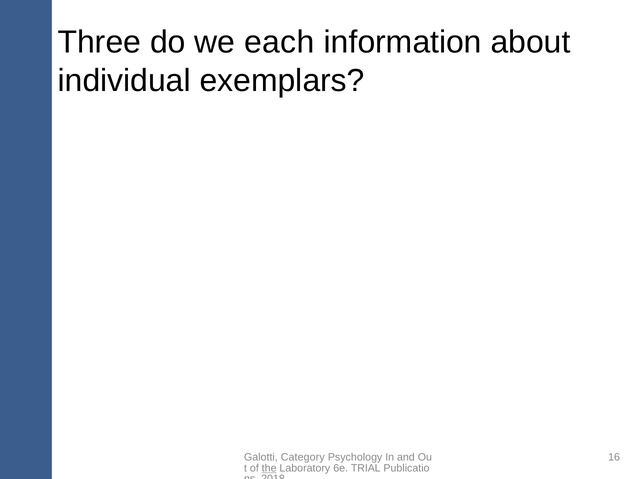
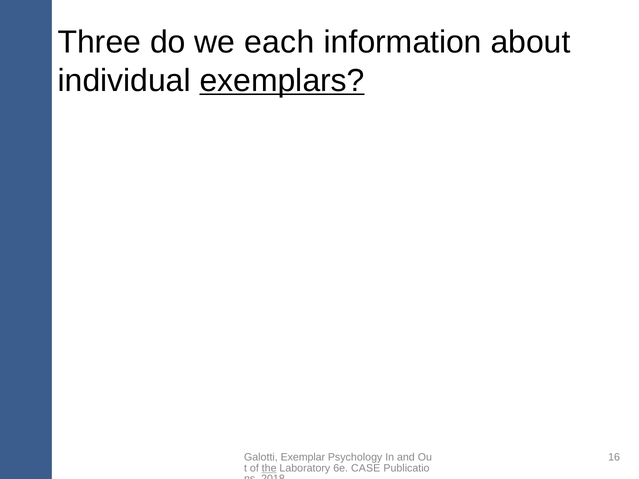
exemplars underline: none -> present (282, 81)
Category: Category -> Exemplar (303, 458)
TRIAL: TRIAL -> CASE (366, 468)
